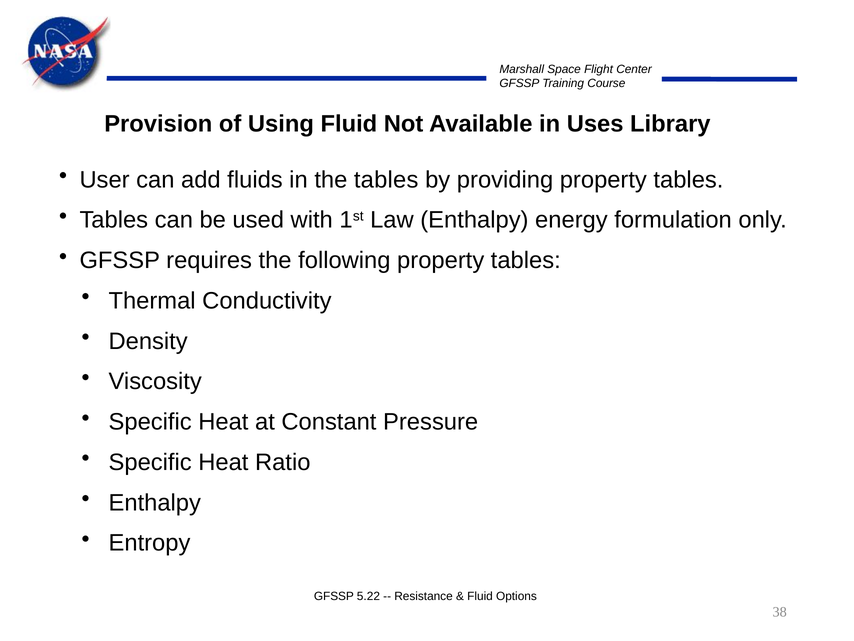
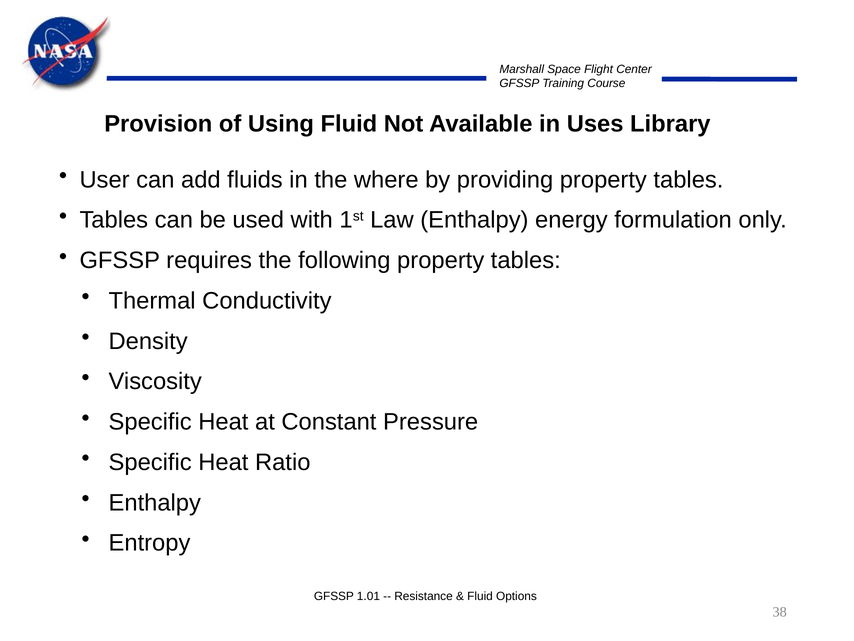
the tables: tables -> where (386, 180)
5.22: 5.22 -> 1.01 (368, 596)
